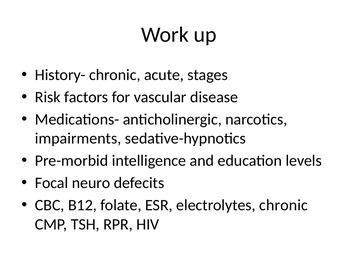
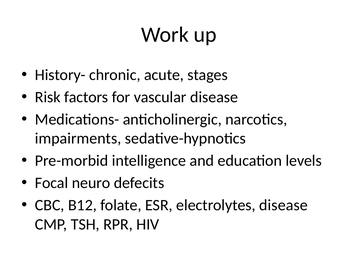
electrolytes chronic: chronic -> disease (284, 206)
